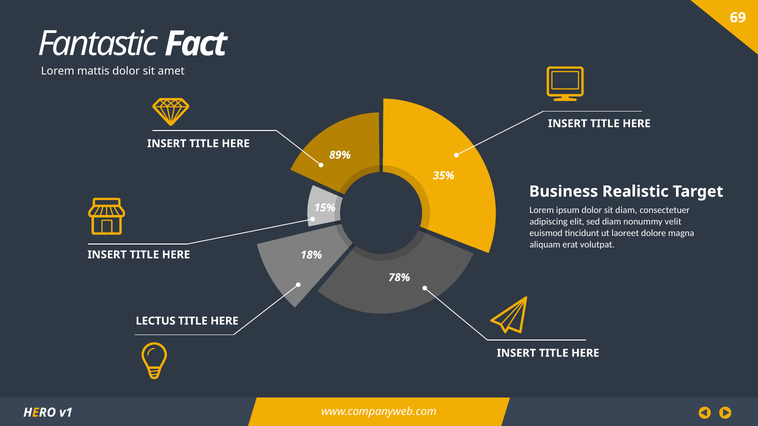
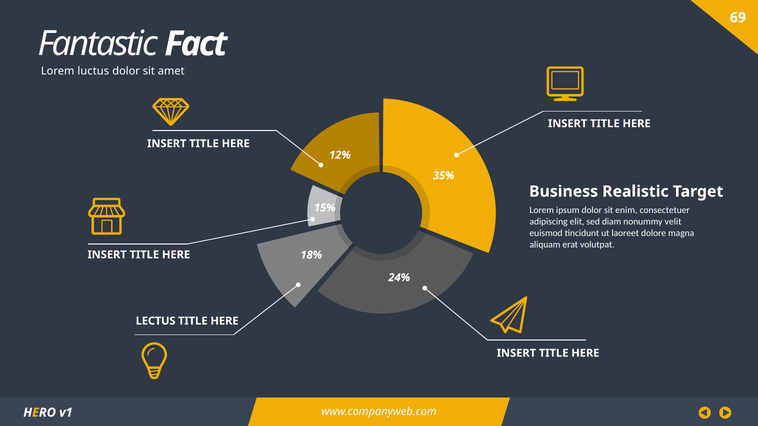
mattis: mattis -> luctus (93, 71)
89%: 89% -> 12% (340, 155)
sit diam: diam -> enim (626, 211)
78%: 78% -> 24% (399, 278)
